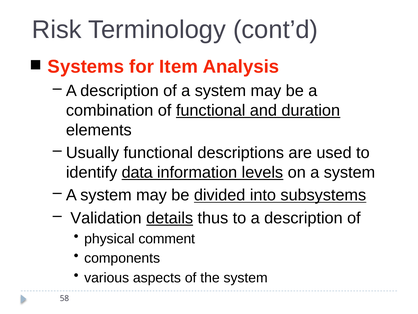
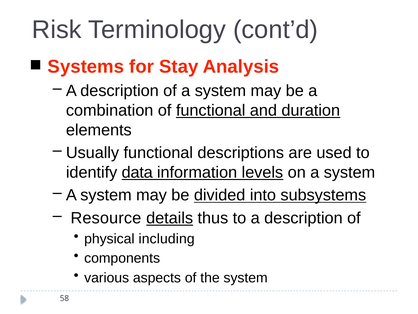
Item: Item -> Stay (179, 67)
Validation: Validation -> Resource (106, 218)
comment: comment -> including (167, 238)
